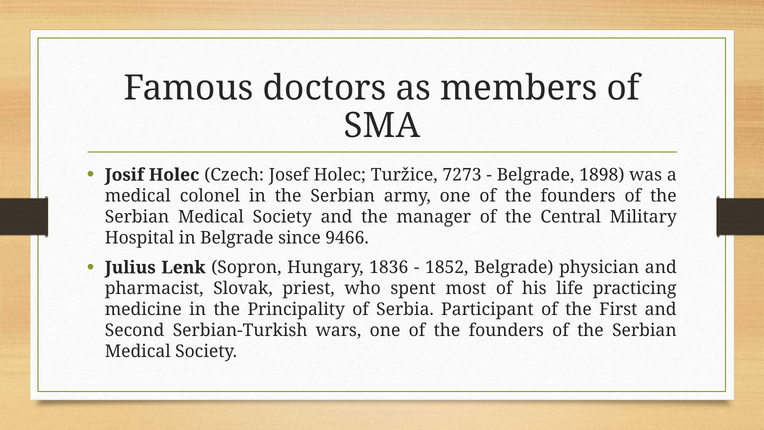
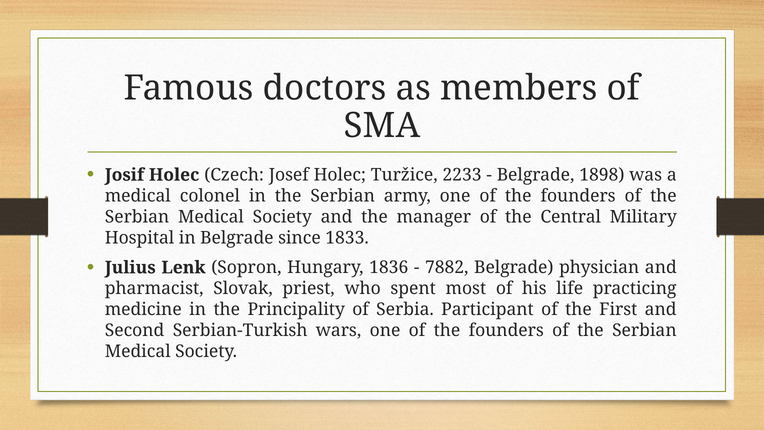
7273: 7273 -> 2233 (462, 175)
9466: 9466 -> 1833 (347, 238)
1852: 1852 -> 7882 (447, 267)
